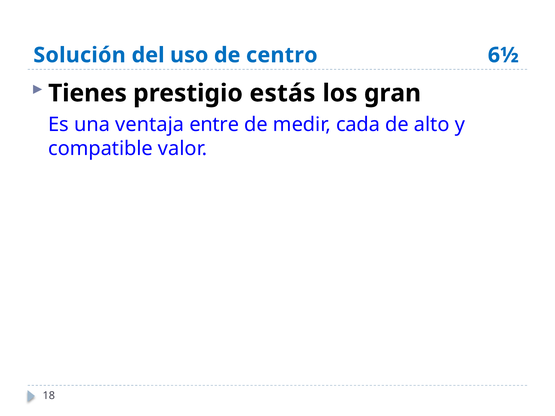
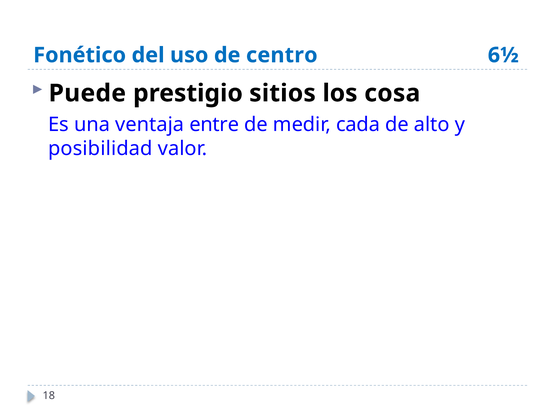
Solución: Solución -> Fonético (80, 55)
Tienes: Tienes -> Puede (87, 93)
estás: estás -> sitios (282, 93)
gran: gran -> cosa (392, 93)
compatible: compatible -> posibilidad (100, 149)
